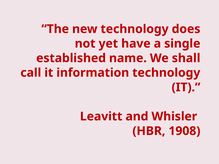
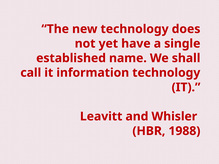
1908: 1908 -> 1988 (184, 131)
